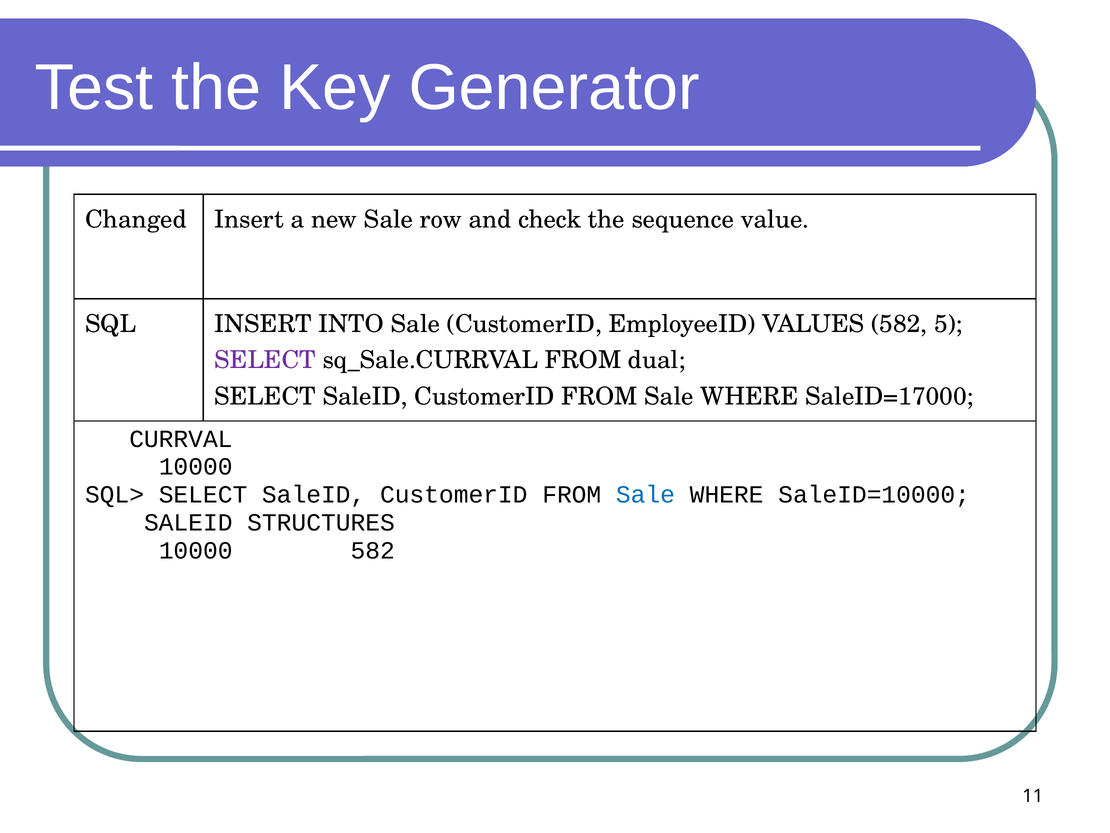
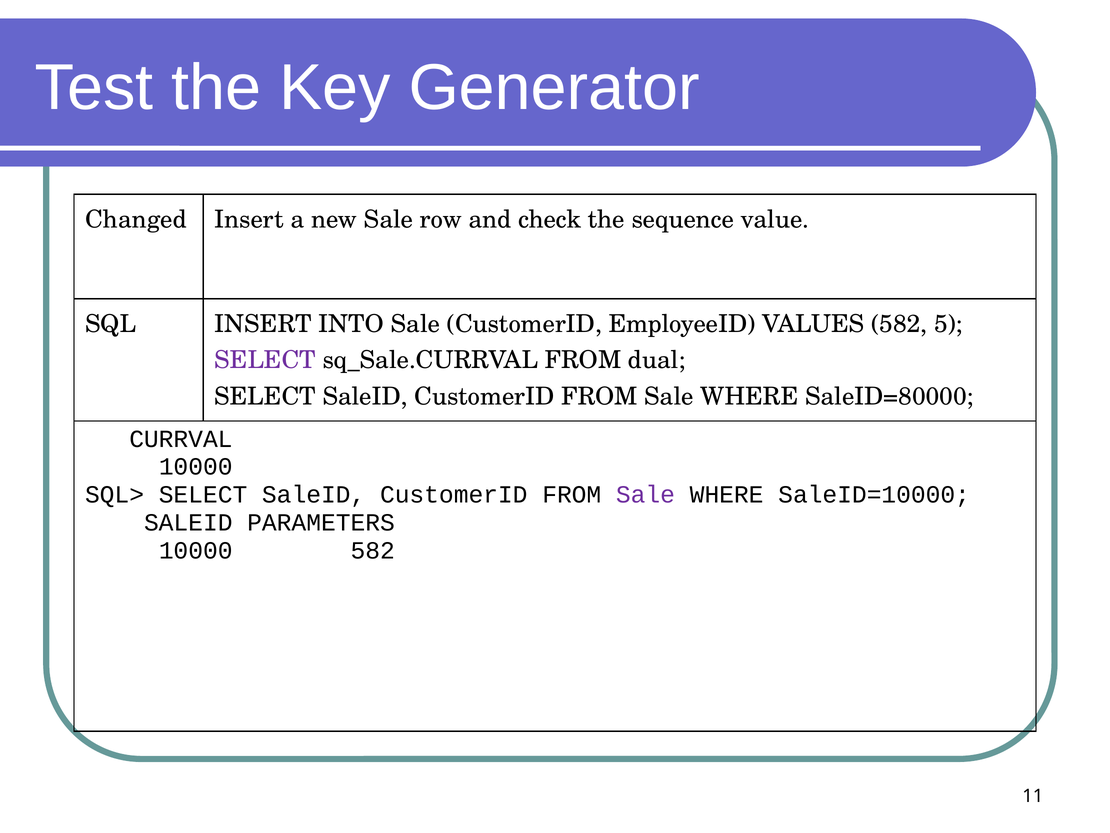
SaleID=17000: SaleID=17000 -> SaleID=80000 (889, 396)
Sale colour: blue -> purple (646, 494)
STRUCTURES: STRUCTURES -> PARAMETERS (321, 522)
